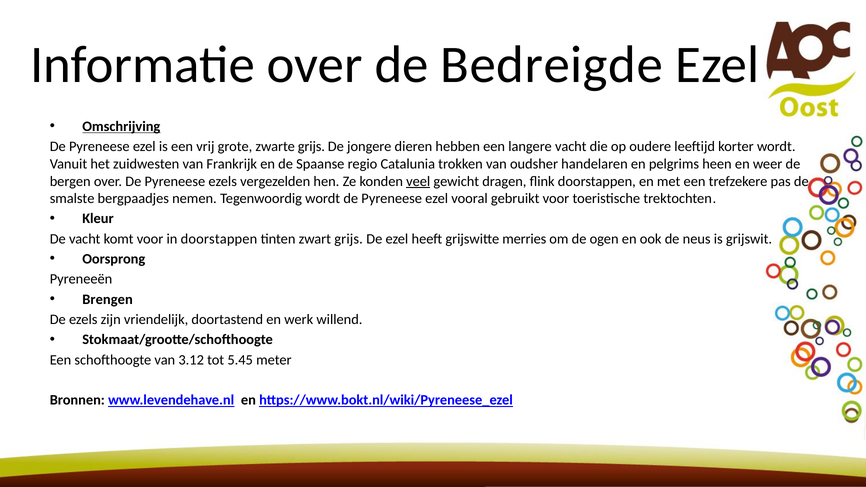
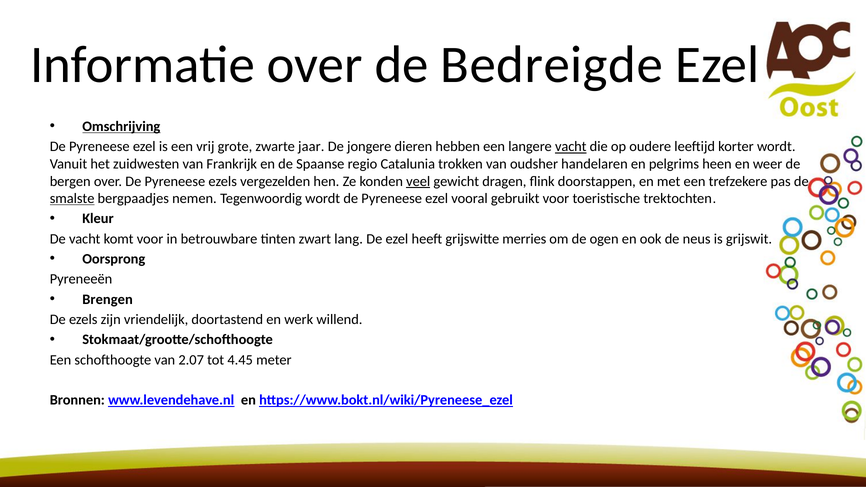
zwarte grijs: grijs -> jaar (311, 147)
vacht underline: none -> present (571, 147)
smalste underline: none -> present (72, 199)
in doorstappen: doorstappen -> betrouwbare (219, 239)
zwart grijs: grijs -> lang (349, 239)
3.12: 3.12 -> 2.07 (191, 360)
5.45: 5.45 -> 4.45 (240, 360)
